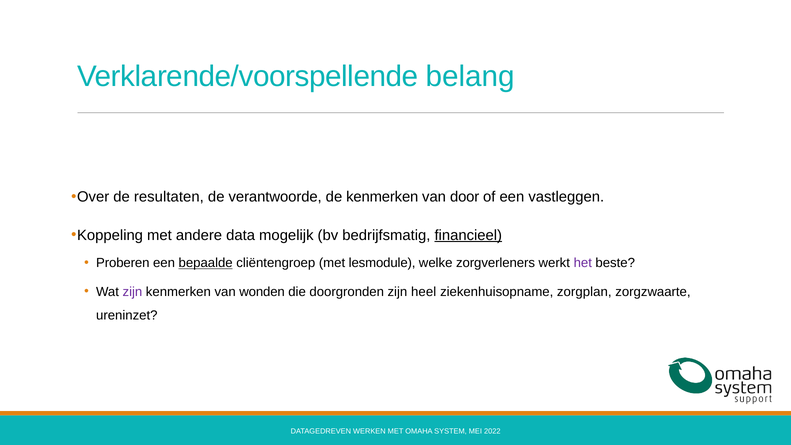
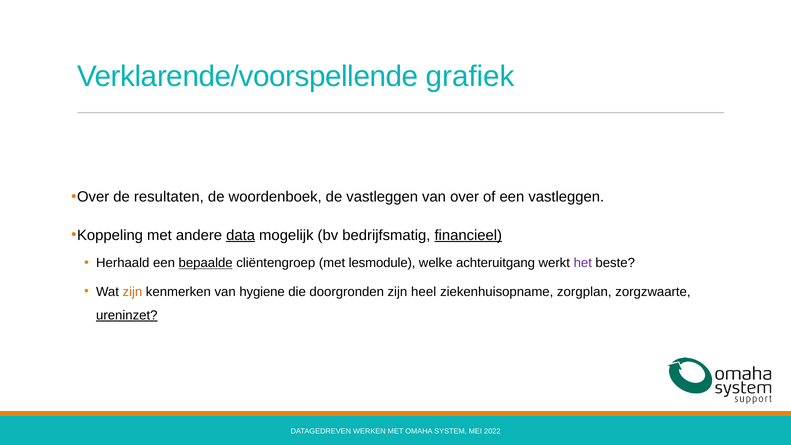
belang: belang -> grafiek (470, 77)
verantwoorde: verantwoorde -> woordenboek (275, 197)
de kenmerken: kenmerken -> vastleggen (382, 197)
van door: door -> over (465, 197)
data underline: none -> present (241, 235)
Proberen: Proberen -> Herhaald (123, 263)
zorgverleners: zorgverleners -> achteruitgang (496, 263)
zijn colour: purple -> orange (132, 292)
wonden: wonden -> hygiene (262, 292)
ureninzet underline: none -> present (127, 315)
